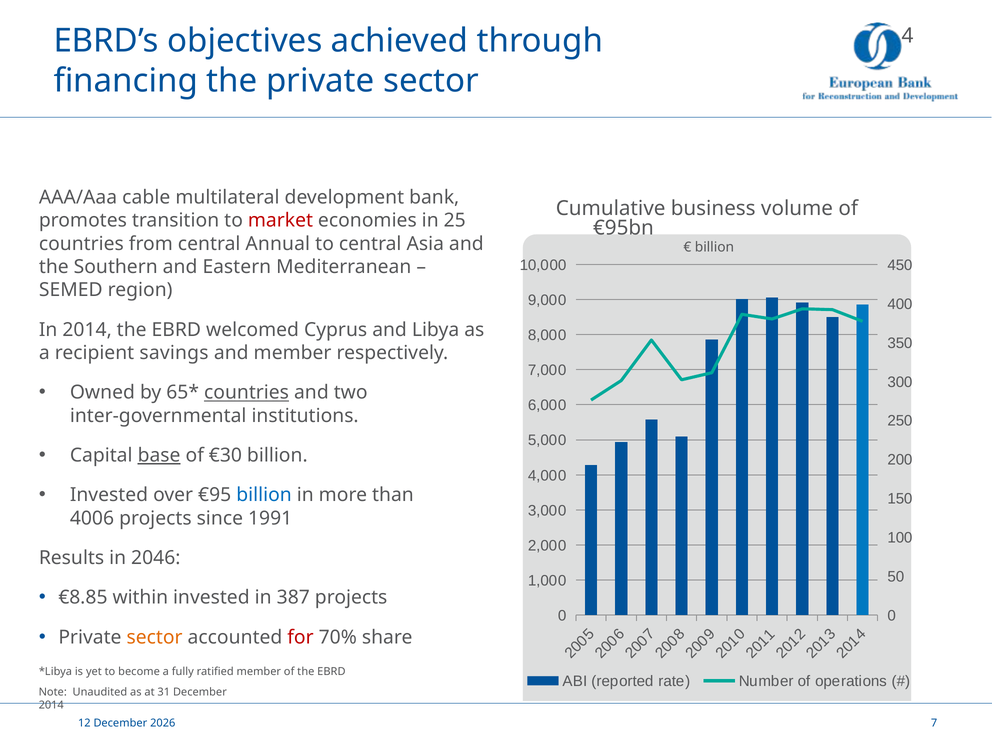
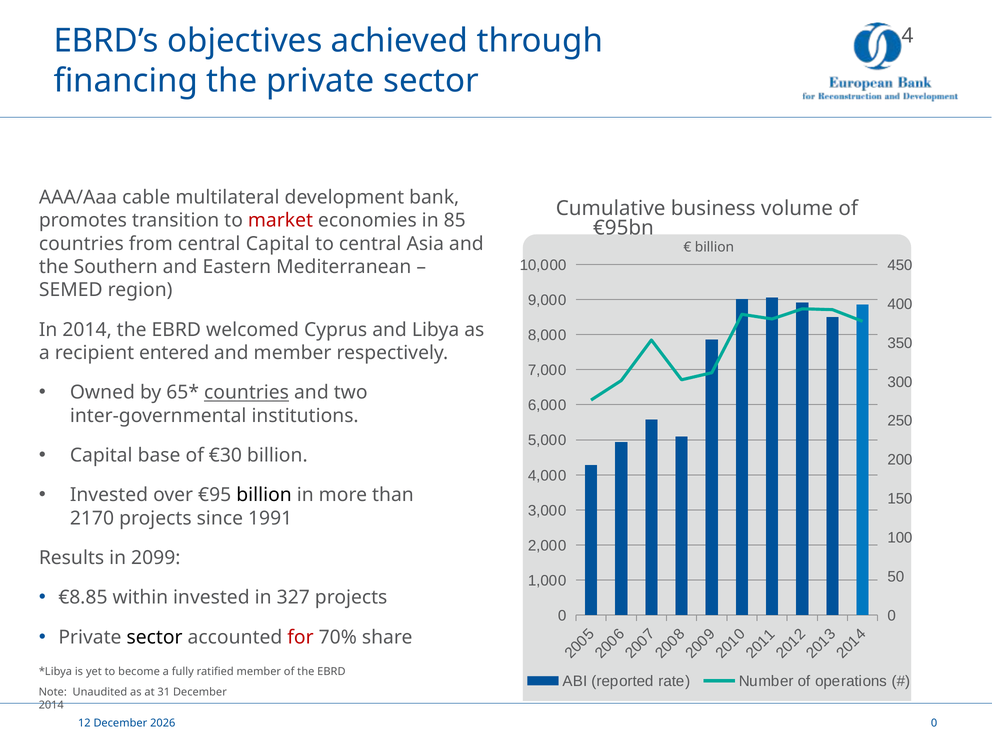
25: 25 -> 85 (455, 221)
central Annual: Annual -> Capital (278, 244)
savings: savings -> entered (174, 353)
base underline: present -> none (159, 455)
billion colour: blue -> black (264, 495)
4006: 4006 -> 2170 (92, 518)
2046: 2046 -> 2099 (156, 558)
387: 387 -> 327 (293, 598)
sector colour: orange -> black (155, 637)
7: 7 -> 0 (934, 723)
